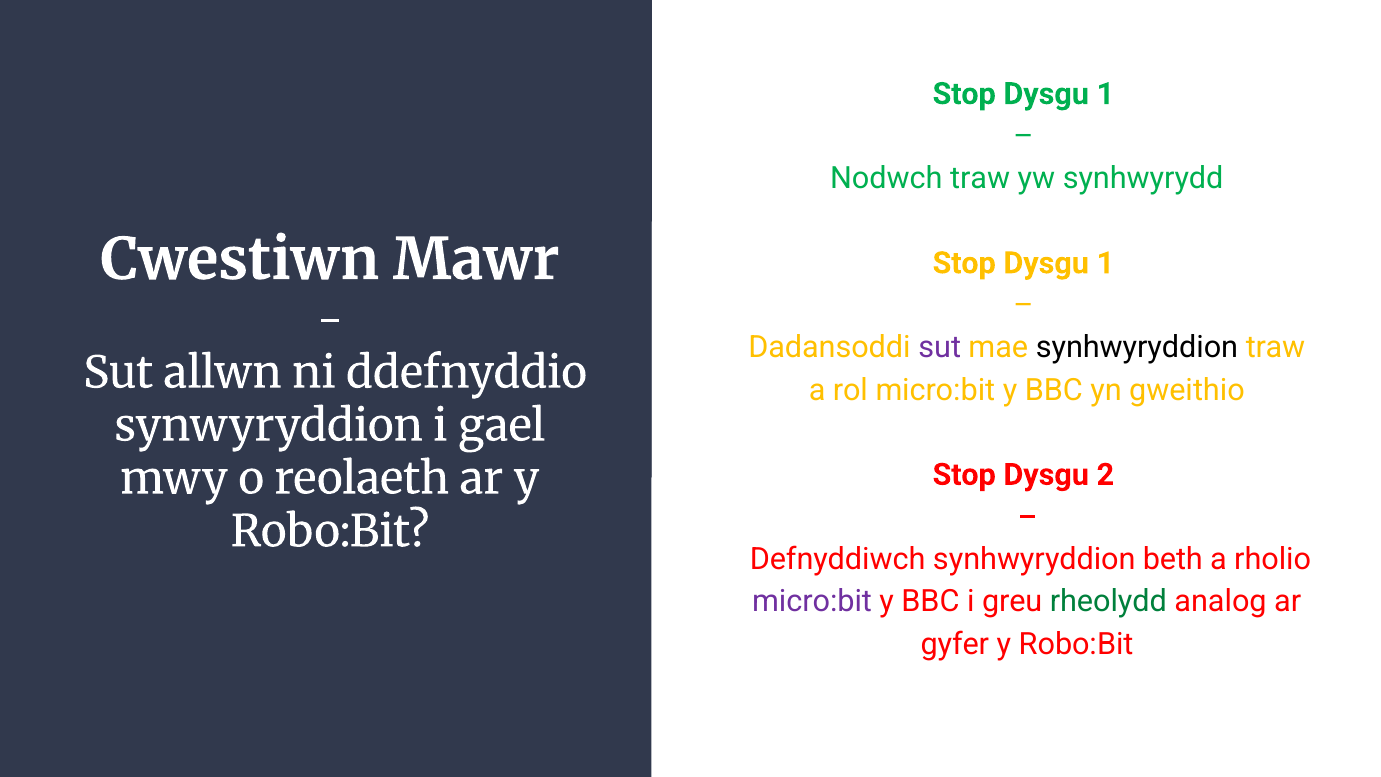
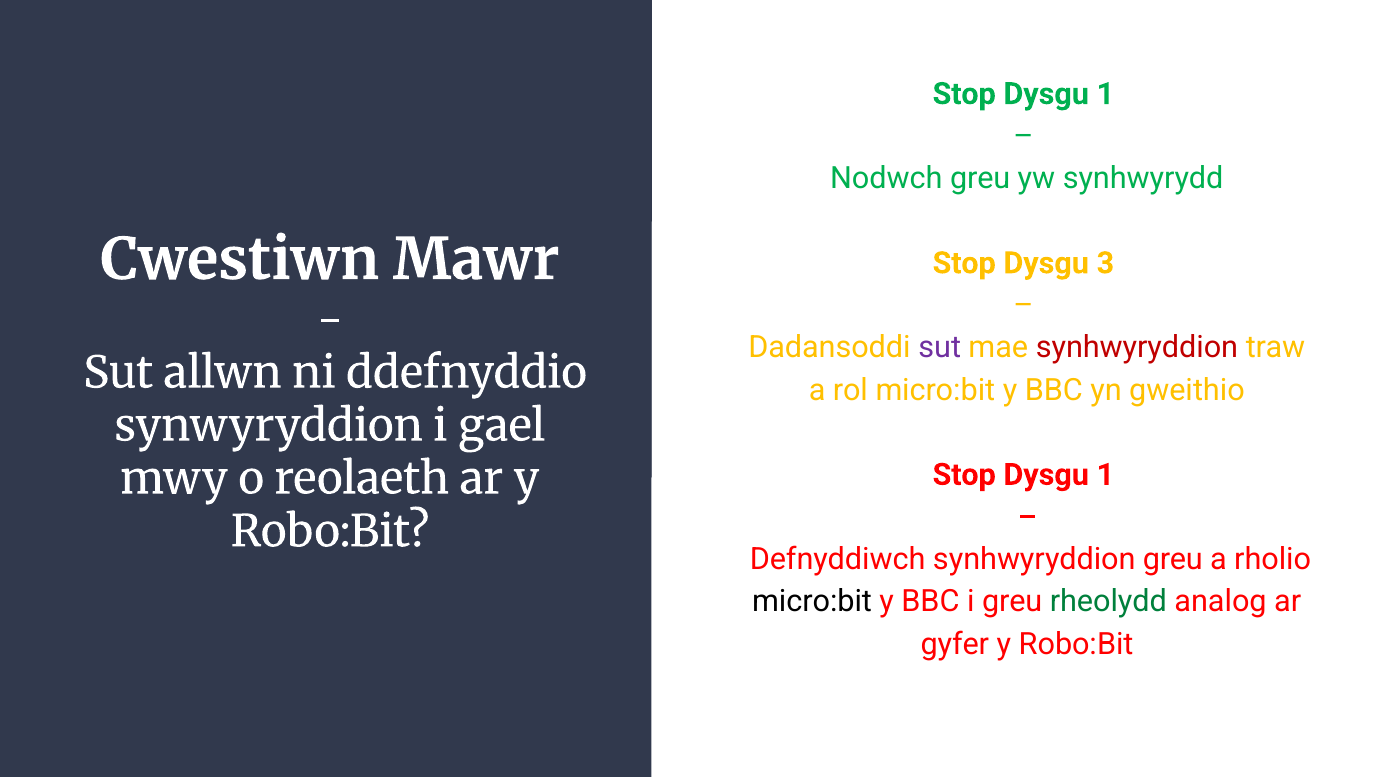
Nodwch traw: traw -> greu (980, 178)
1: 1 -> 3 (1105, 263)
synhwyryddion colour: black -> red (1137, 348)
2: 2 -> 1 (1105, 475)
synhwyryddion beth: beth -> greu (1173, 559)
micro:bit colour: purple -> black (812, 601)
